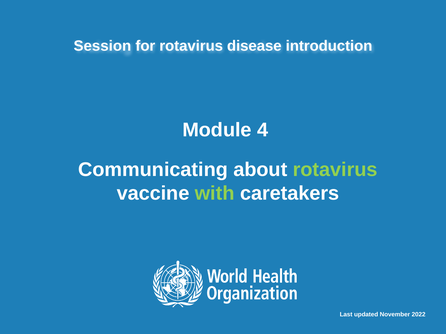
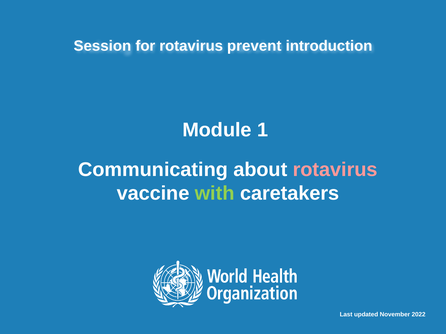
disease: disease -> prevent (254, 46)
4: 4 -> 1 (263, 130)
rotavirus colour: light green -> pink (335, 170)
